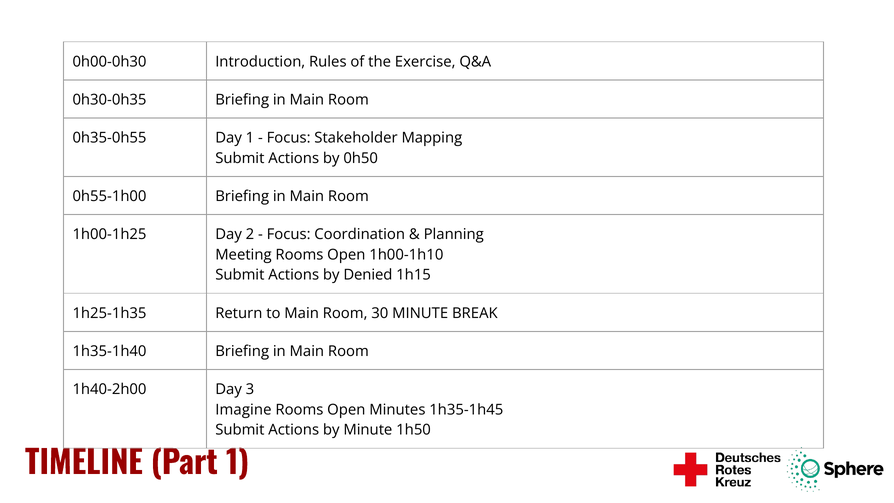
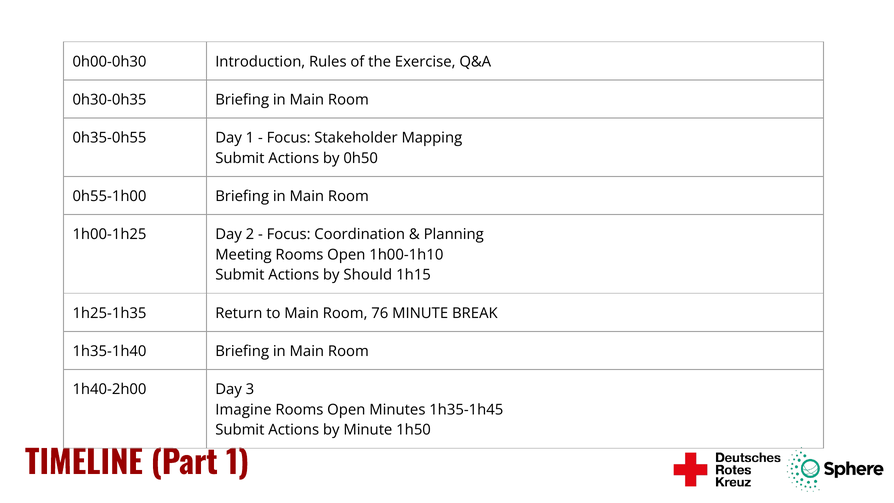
Denied: Denied -> Should (368, 275)
30: 30 -> 76 (380, 313)
